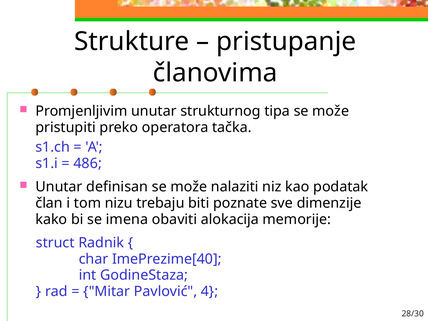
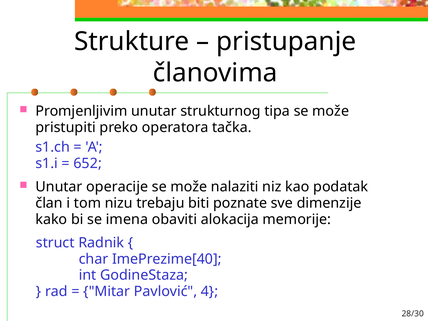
486: 486 -> 652 (88, 163)
definisan: definisan -> operacije (117, 187)
